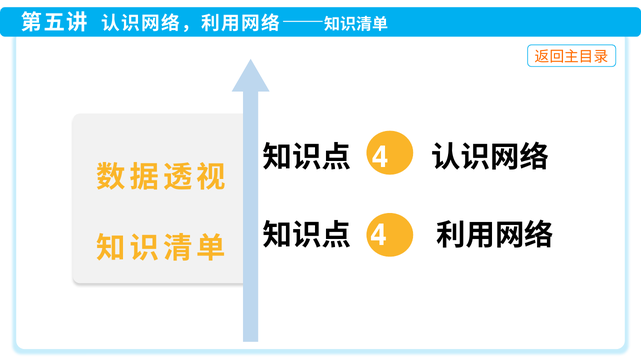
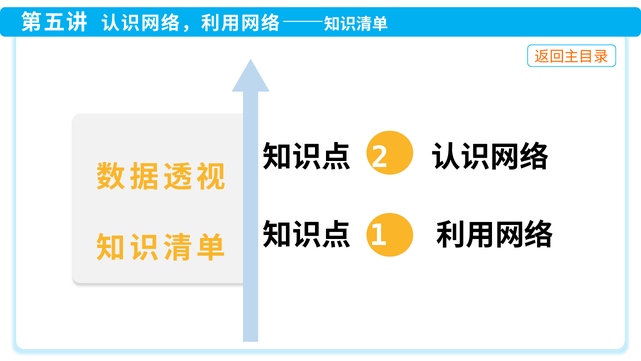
4: 4 -> 2 (380, 157)
4: 4 -> 1 (378, 235)
